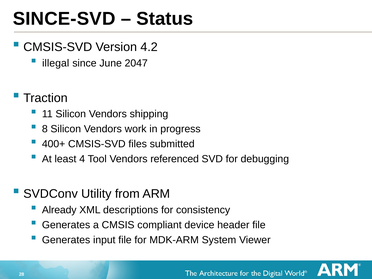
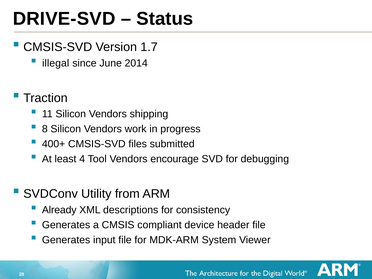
SINCE-SVD: SINCE-SVD -> DRIVE-SVD (64, 19)
4.2: 4.2 -> 1.7 (149, 47)
2047: 2047 -> 2014 (136, 63)
referenced: referenced -> encourage (175, 159)
